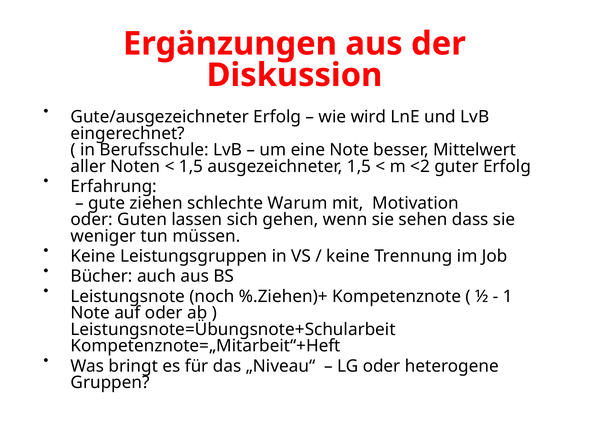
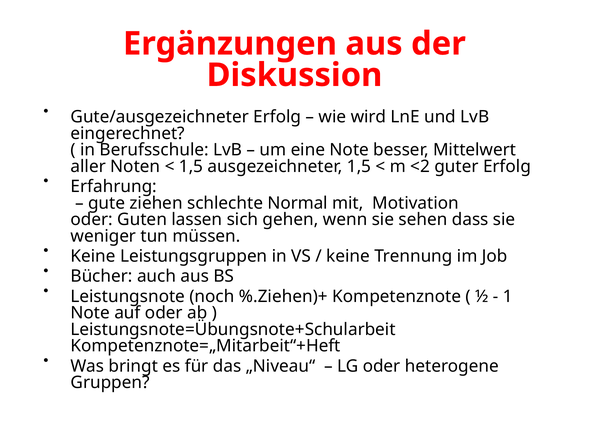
Warum: Warum -> Normal (298, 203)
